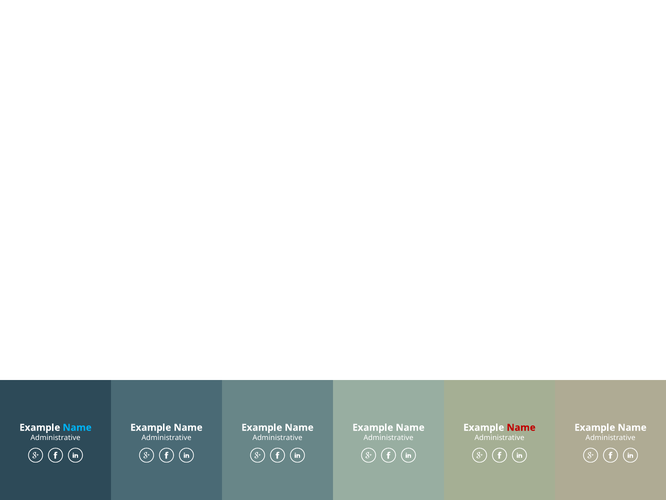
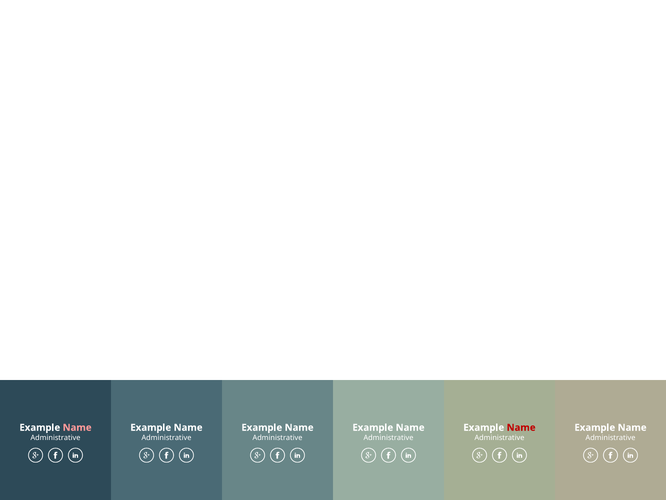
Name colour: light blue -> pink (77, 427)
